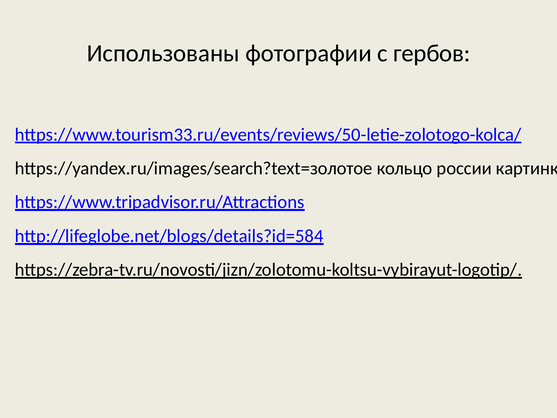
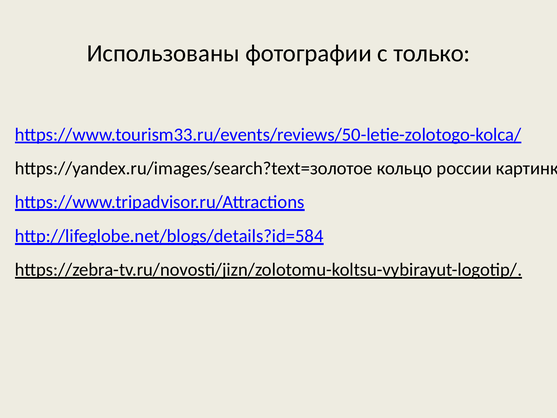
гербов: гербов -> только (432, 53)
